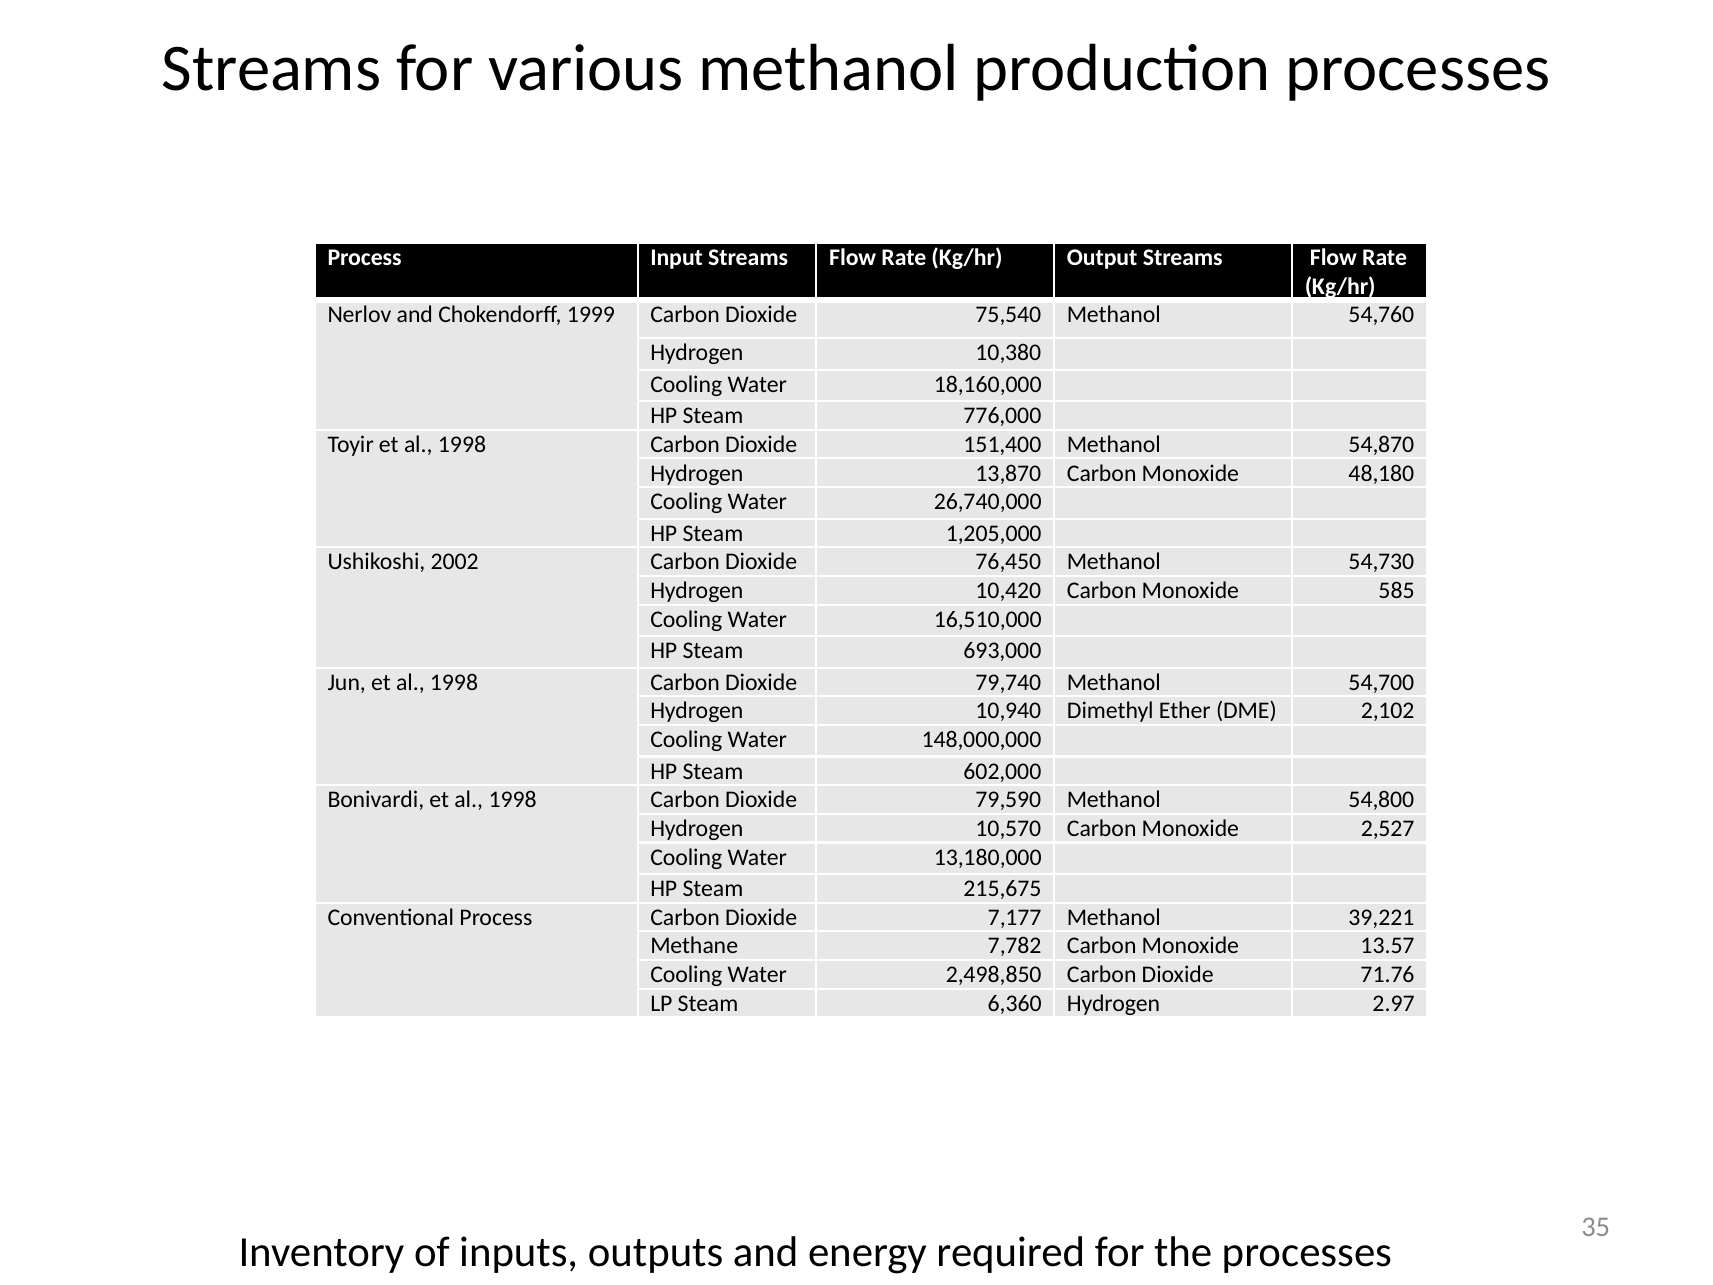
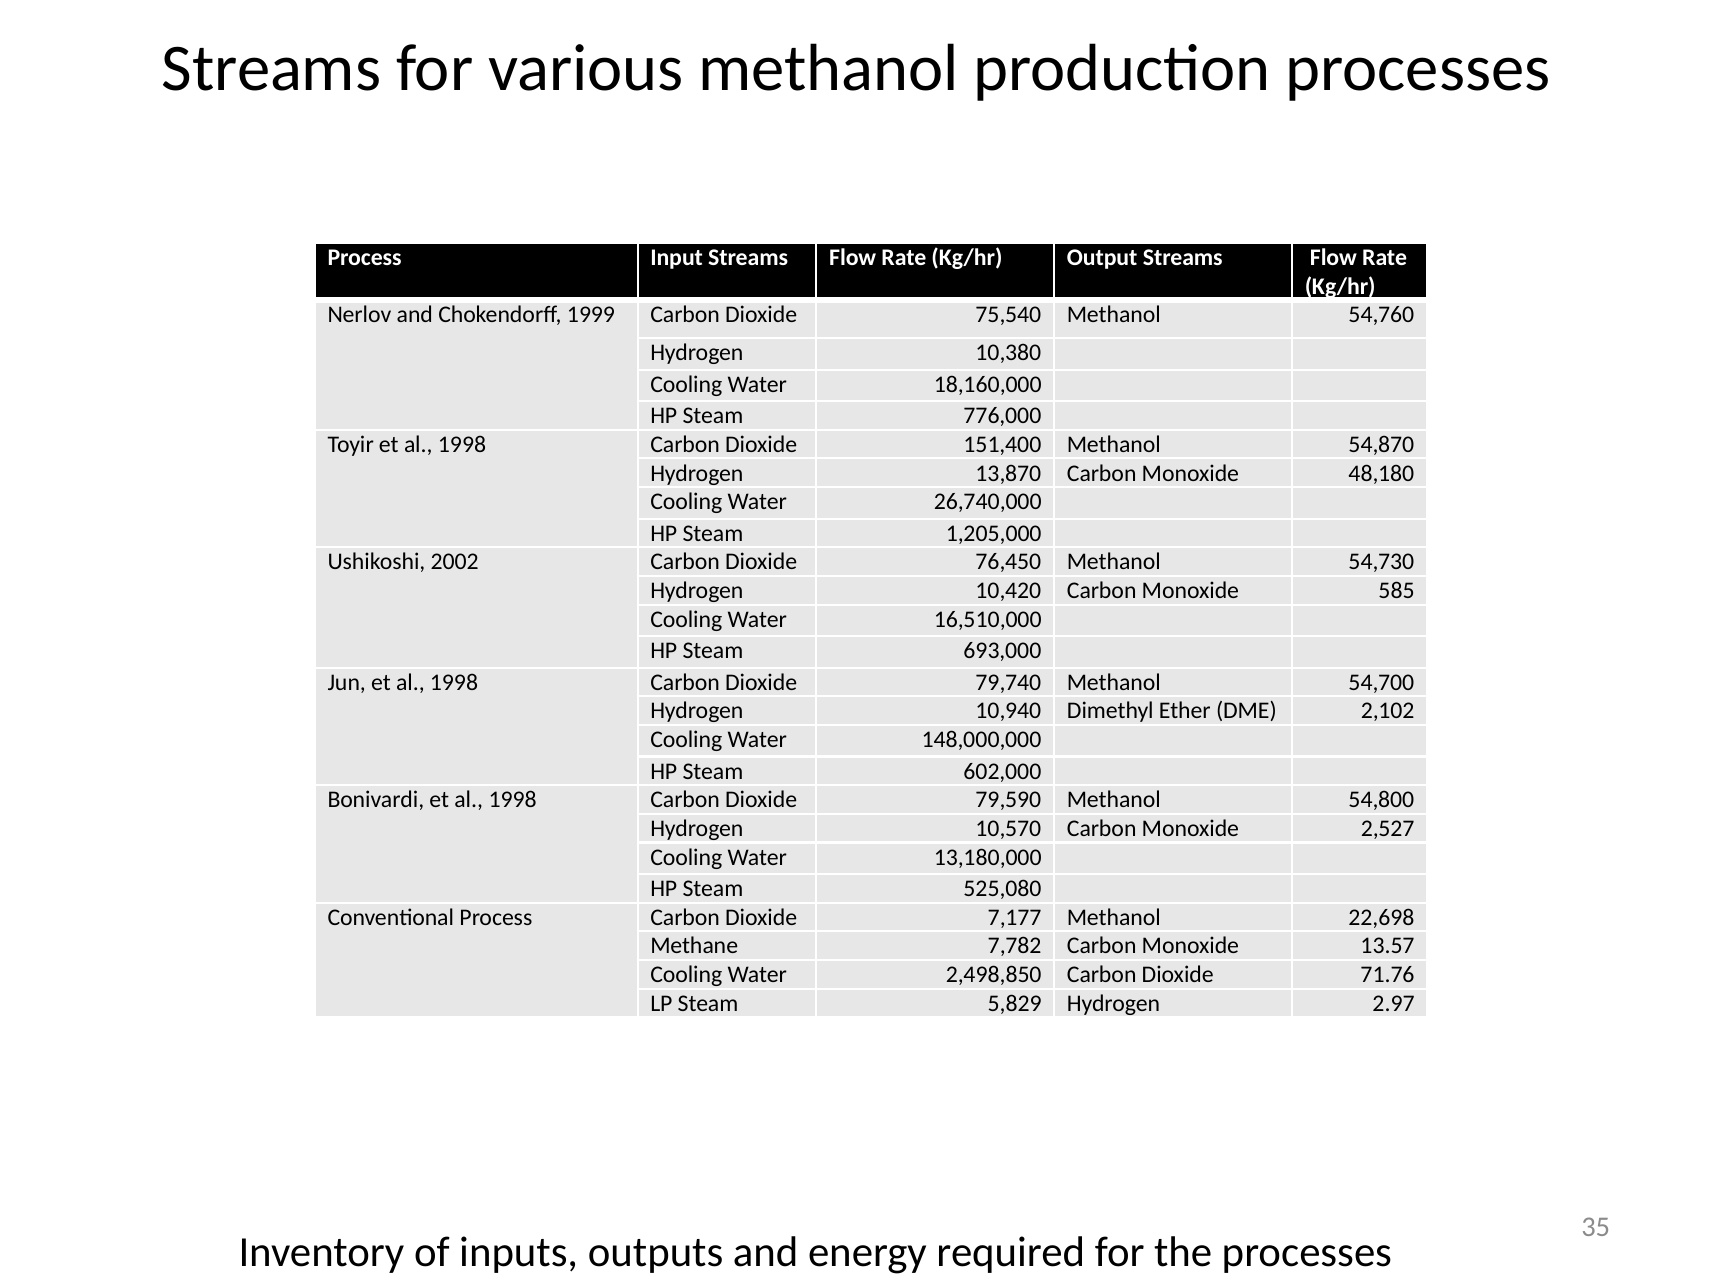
215,675: 215,675 -> 525,080 (1003, 889)
39,221: 39,221 -> 22,698 (1381, 917)
6,360: 6,360 -> 5,829 (1015, 1003)
